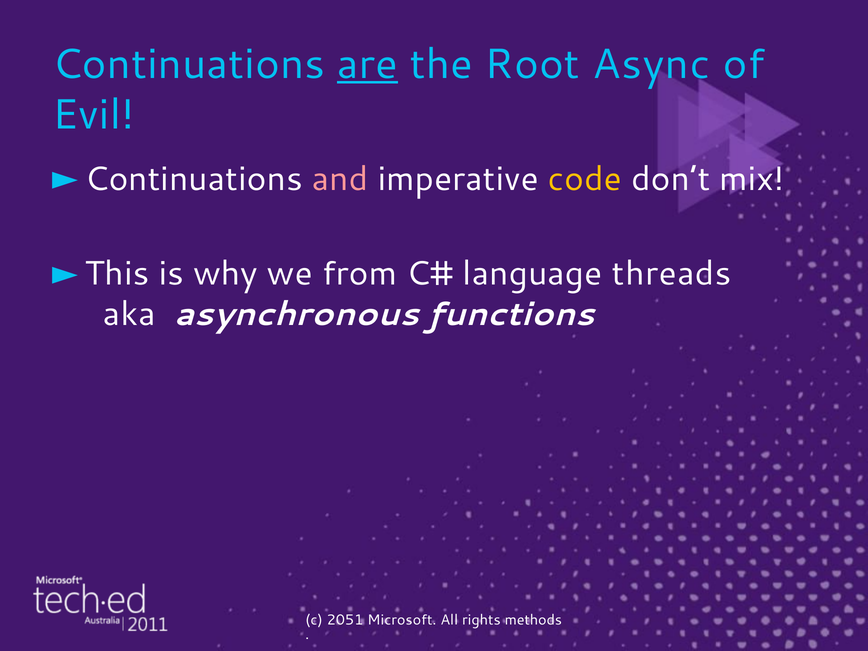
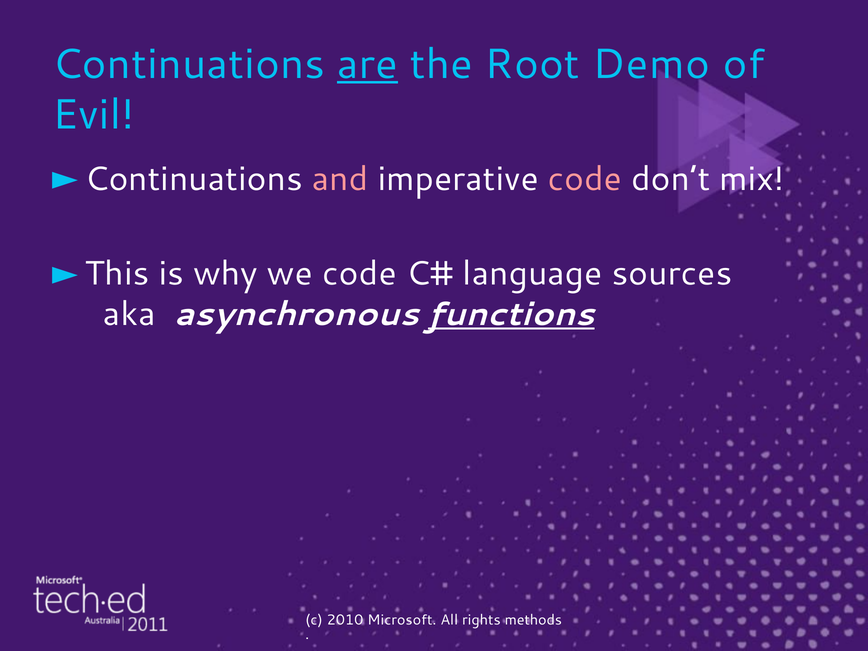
Async: Async -> Demo (651, 64)
code colour: yellow -> pink (585, 179)
we from: from -> code (360, 273)
threads: threads -> sources (672, 273)
functions underline: none -> present (511, 314)
2051: 2051 -> 2010 (345, 620)
